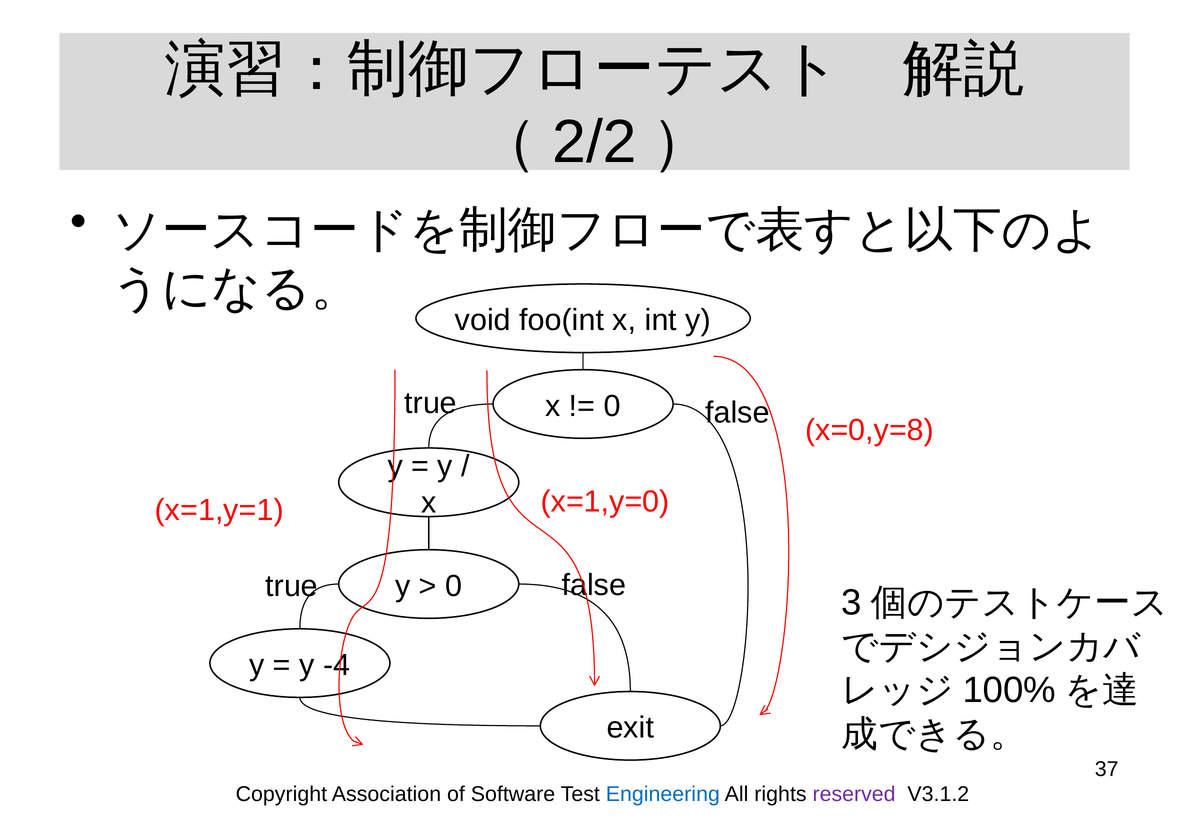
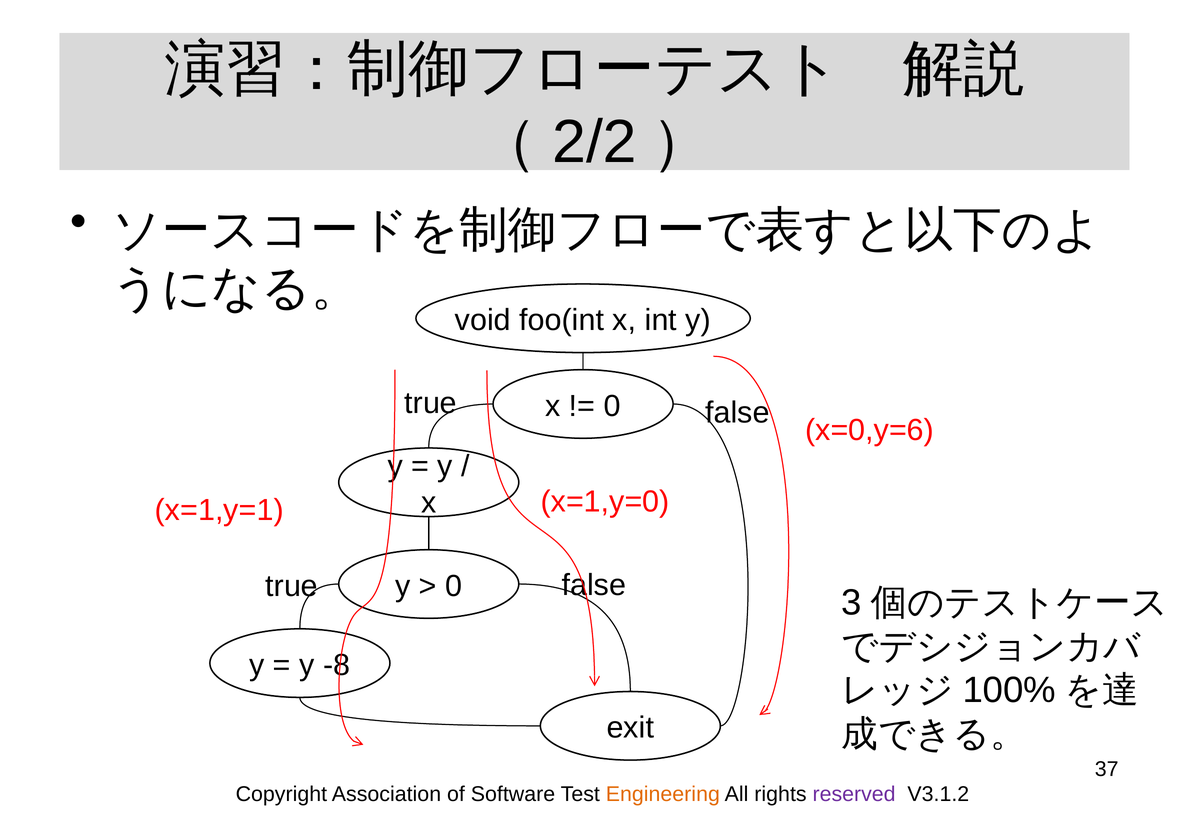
x=0,y=8: x=0,y=8 -> x=0,y=6 (870, 430)
-4: -4 -> -8 (337, 665)
Engineering colour: blue -> orange (663, 794)
